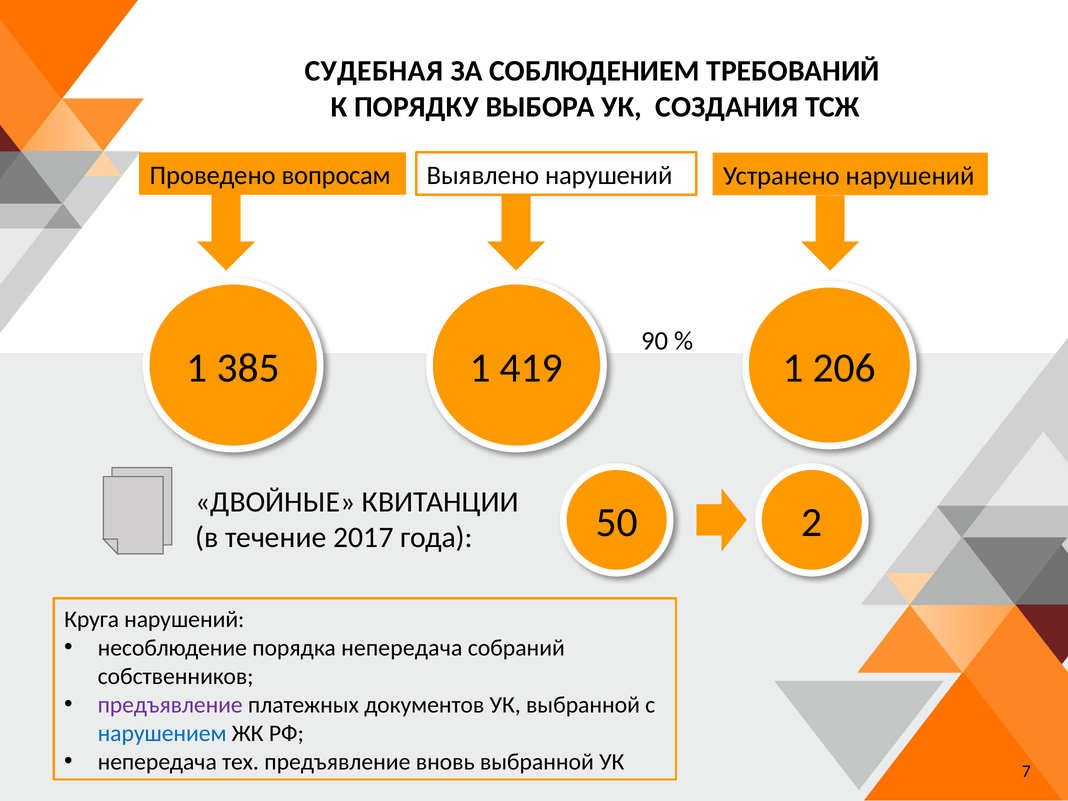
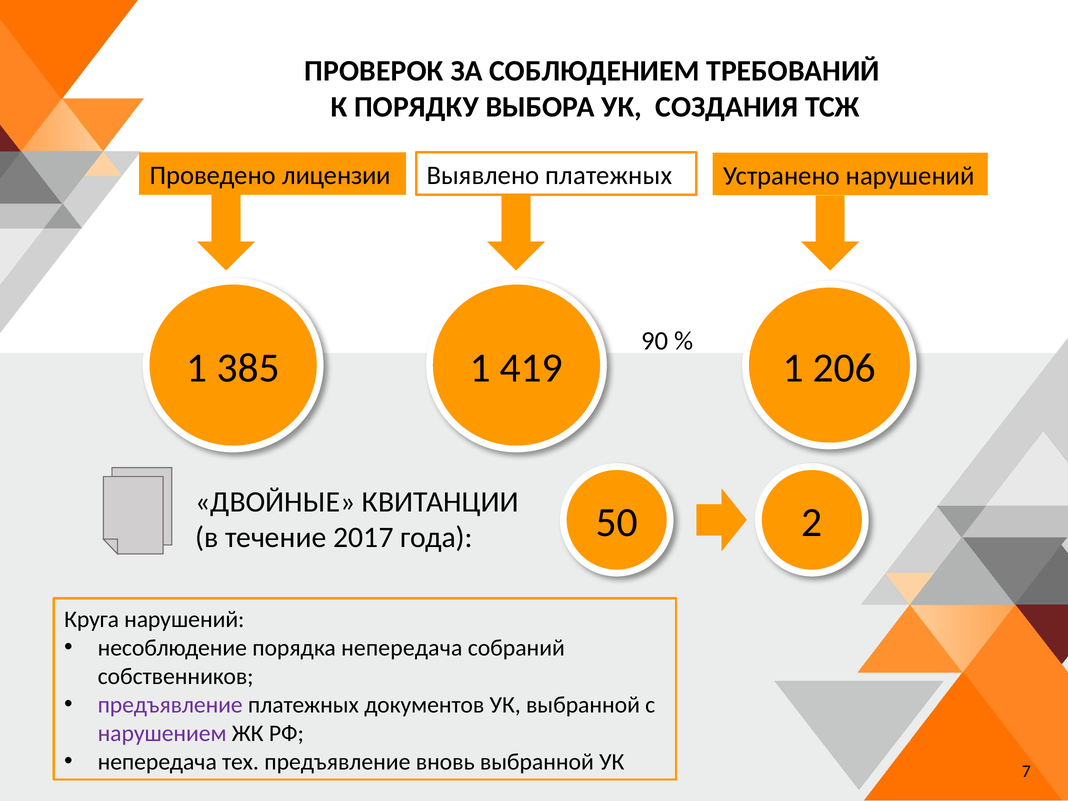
СУДЕБНАЯ: СУДЕБНАЯ -> ПРОВЕРОК (374, 71)
вопросам: вопросам -> лицензии (336, 175)
Выявлено нарушений: нарушений -> платежных (609, 175)
нарушением colour: blue -> purple (162, 733)
